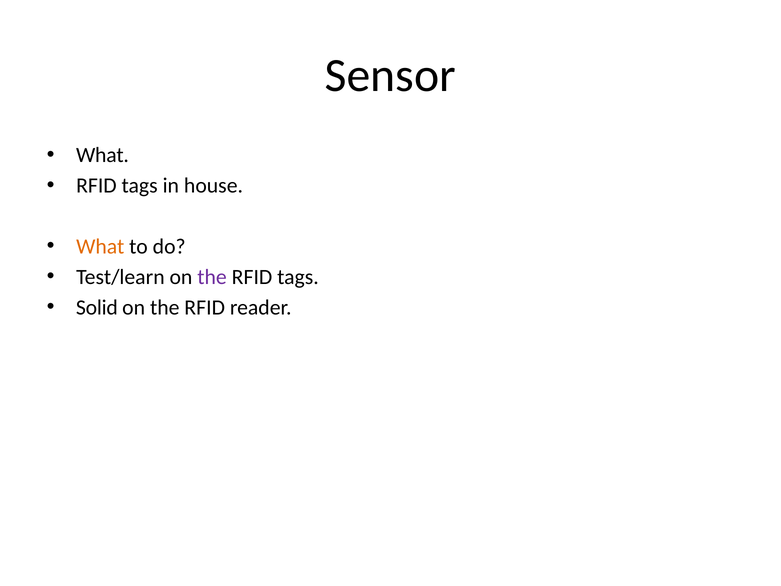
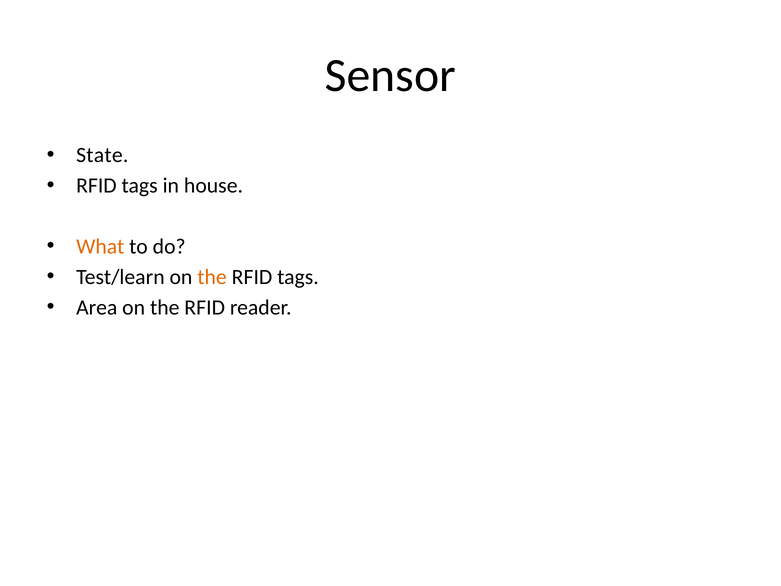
What: What -> State (102, 155)
the colour: purple -> orange (212, 277)
Solid: Solid -> Area (97, 307)
